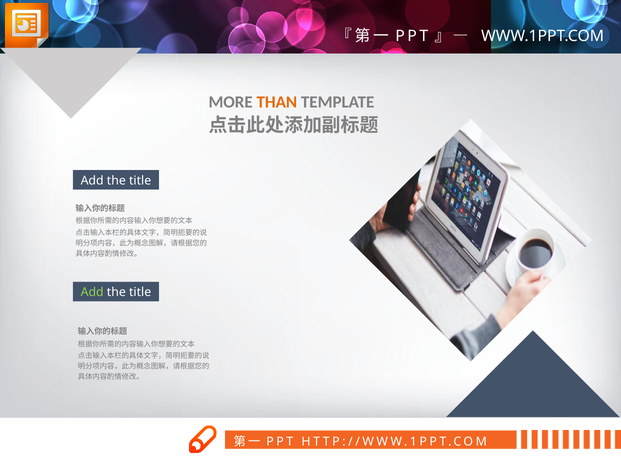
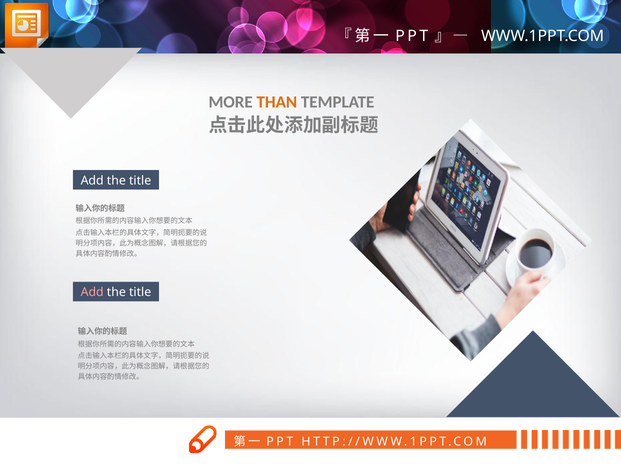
Add colour: light green -> pink (92, 293)
